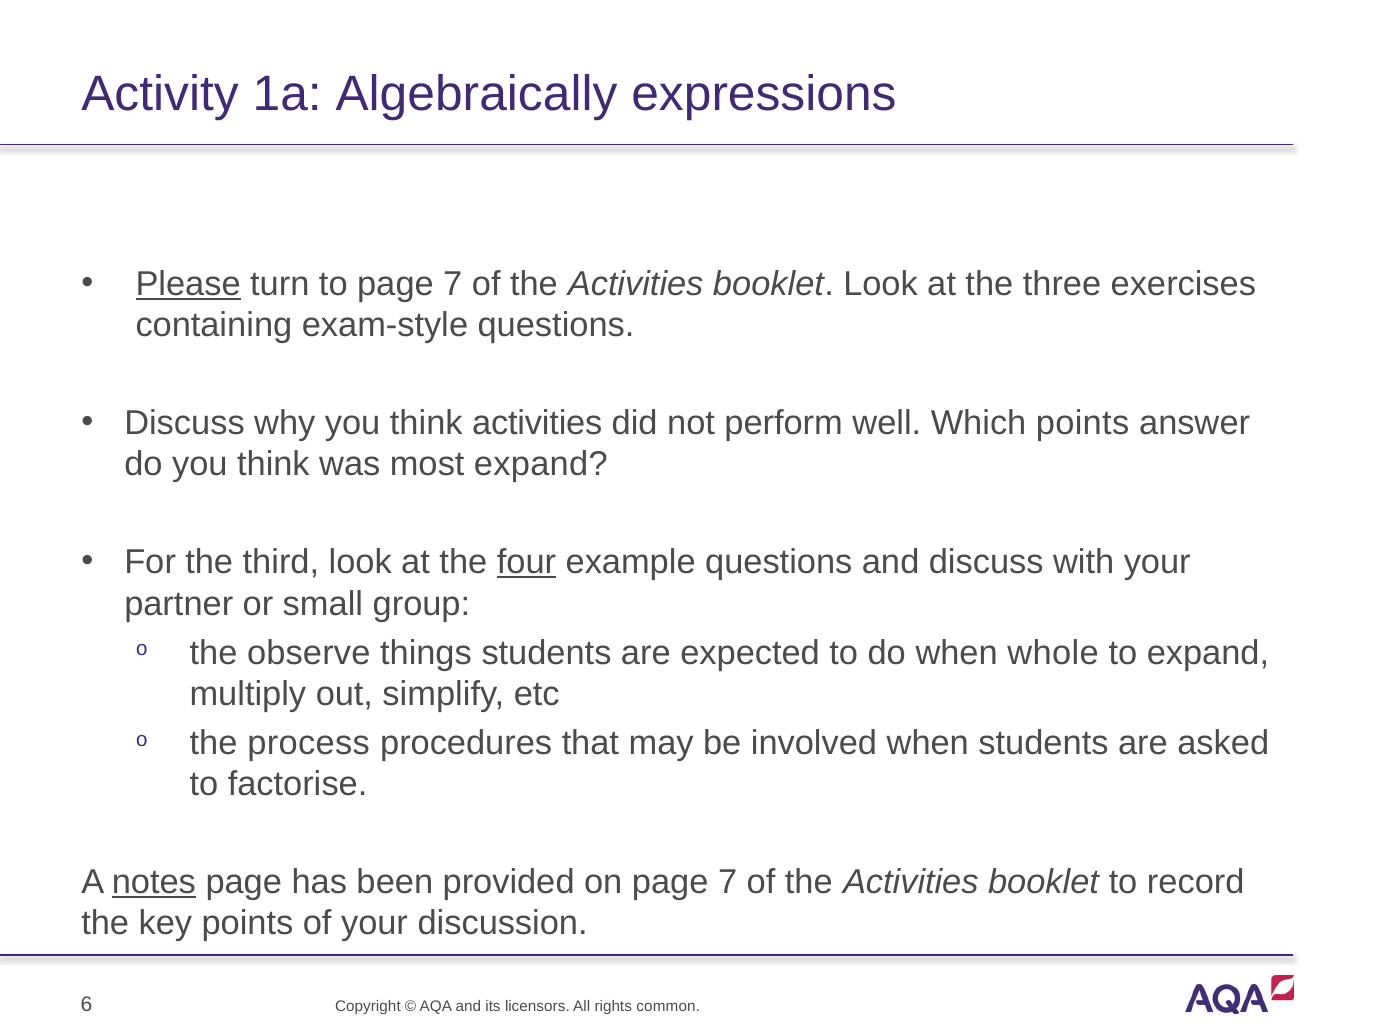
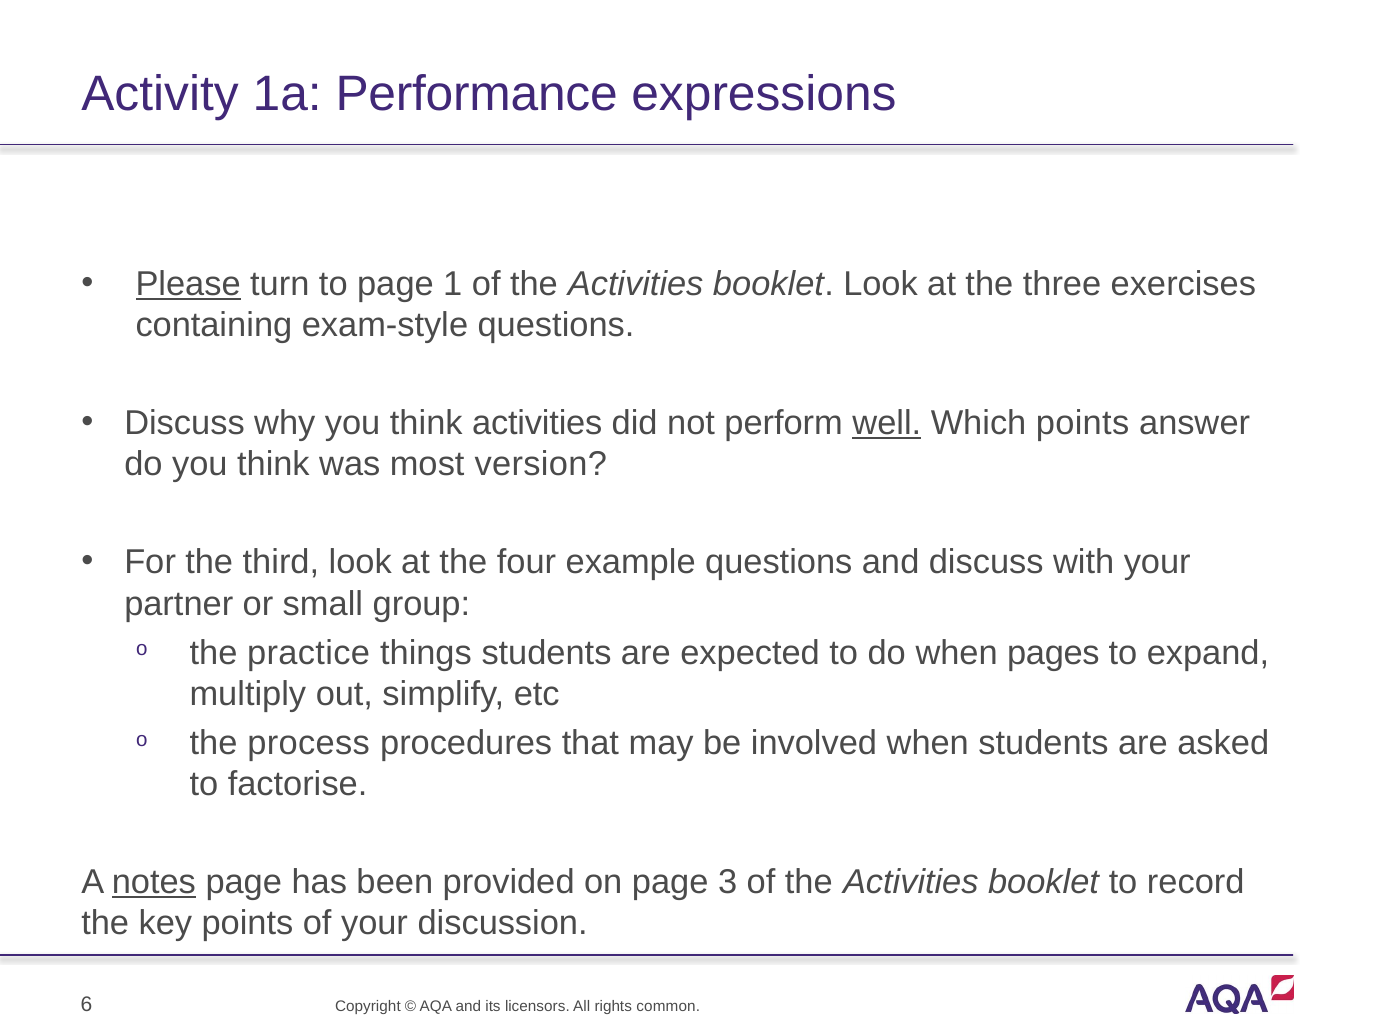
Algebraically: Algebraically -> Performance (477, 94)
to page 7: 7 -> 1 (453, 284)
well underline: none -> present (887, 423)
most expand: expand -> version (541, 464)
four underline: present -> none (526, 562)
observe: observe -> practice (309, 653)
whole: whole -> pages (1053, 653)
on page 7: 7 -> 3 (728, 882)
